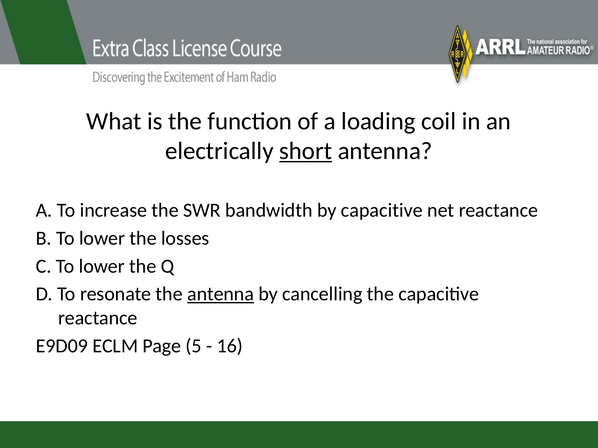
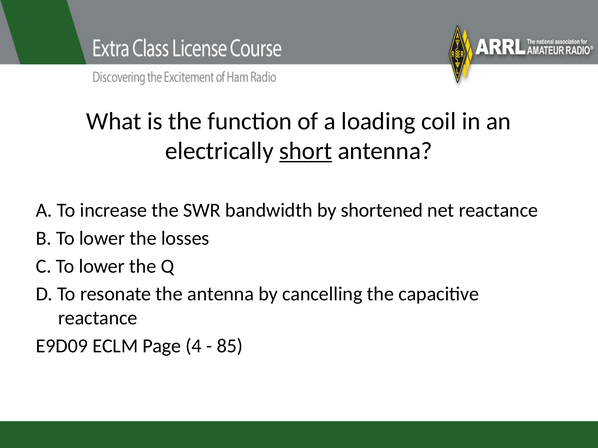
by capacitive: capacitive -> shortened (382, 211)
antenna underline: present -> none (221, 294)
5: 5 -> 4 (194, 346)
16: 16 -> 85 (230, 346)
